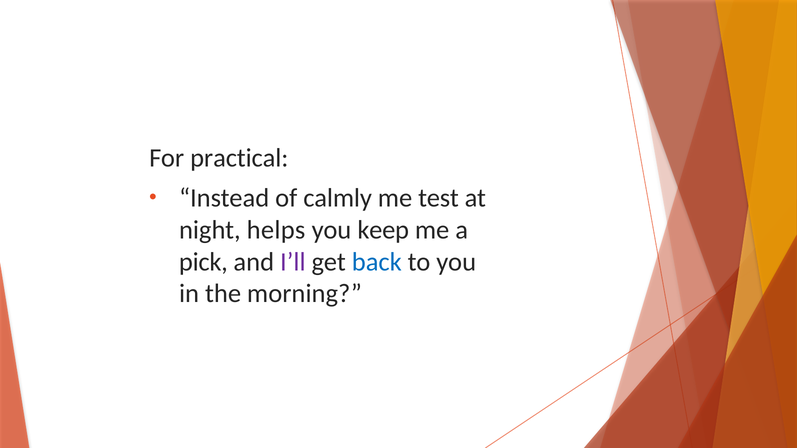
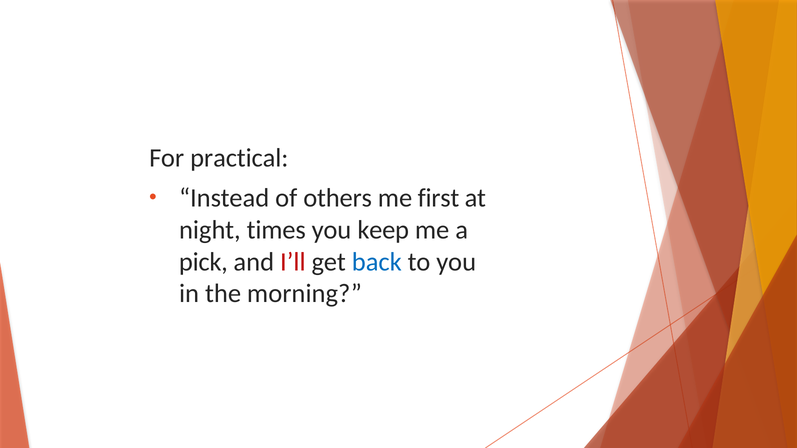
calmly: calmly -> others (338, 198)
test: test -> first (439, 198)
helps: helps -> times (276, 230)
I’ll colour: purple -> red (293, 262)
